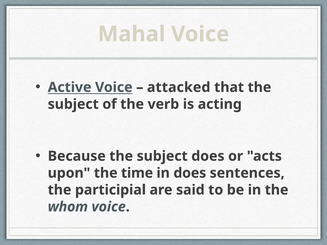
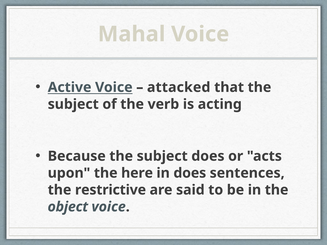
time: time -> here (137, 173)
participial: participial -> restrictive (111, 190)
whom: whom -> object (68, 207)
